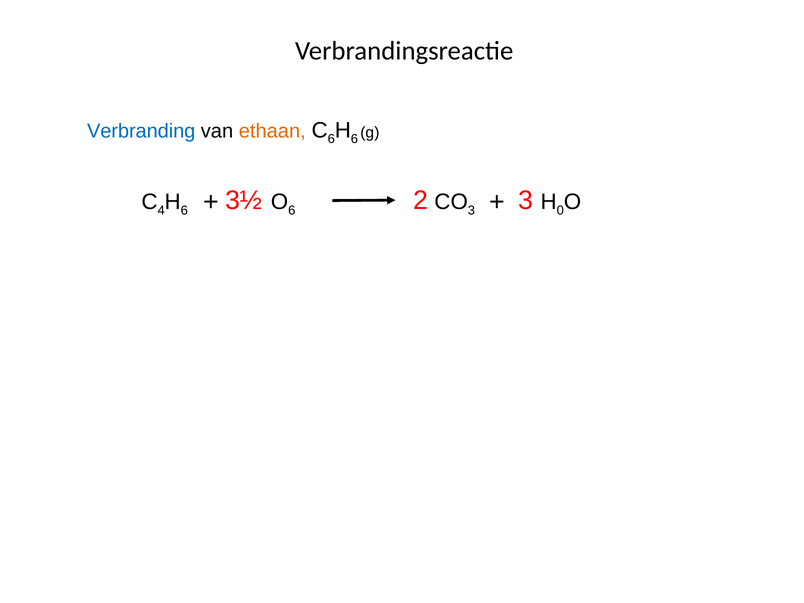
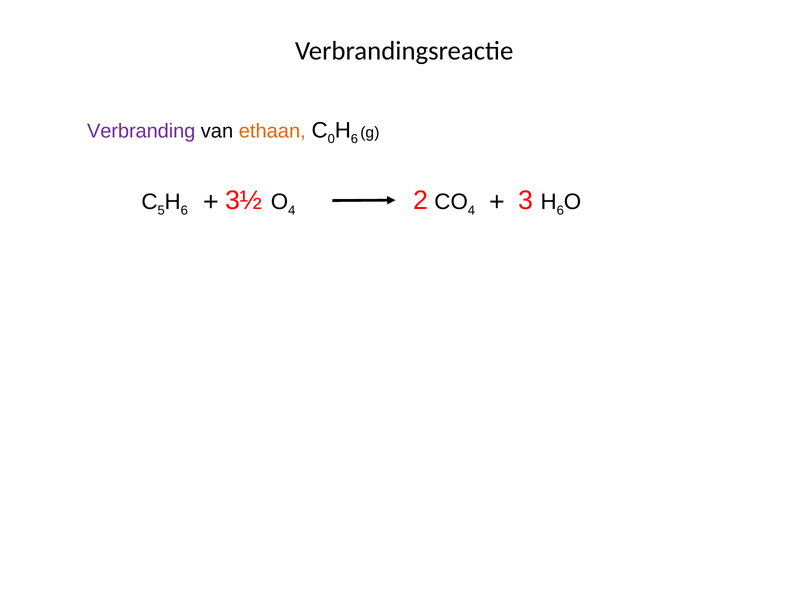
Verbranding colour: blue -> purple (141, 131)
6: 6 -> 0 (331, 139)
4: 4 -> 5 (161, 211)
6: 6 -> 4 (292, 211)
3: 3 -> 4 (471, 211)
0: 0 -> 6 (560, 211)
